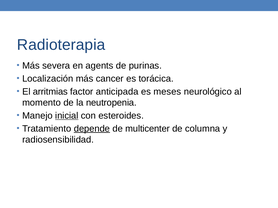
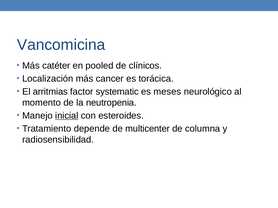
Radioterapia: Radioterapia -> Vancomicina (61, 45)
severa: severa -> catéter (56, 66)
agents: agents -> pooled (99, 66)
purinas: purinas -> clínicos (145, 66)
anticipada: anticipada -> systematic (117, 92)
depende underline: present -> none (92, 129)
